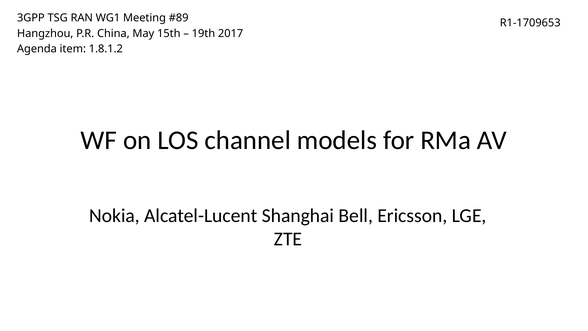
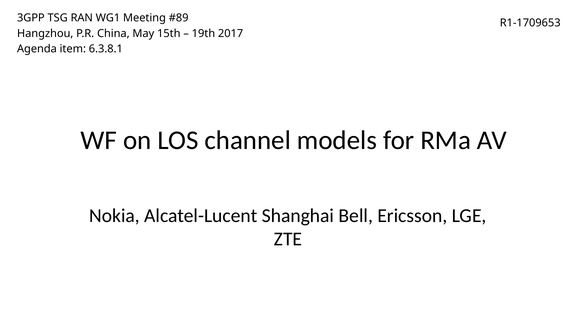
1.8.1.2: 1.8.1.2 -> 6.3.8.1 (106, 49)
